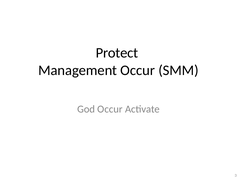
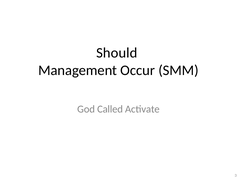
Protect: Protect -> Should (117, 53)
God Occur: Occur -> Called (110, 109)
